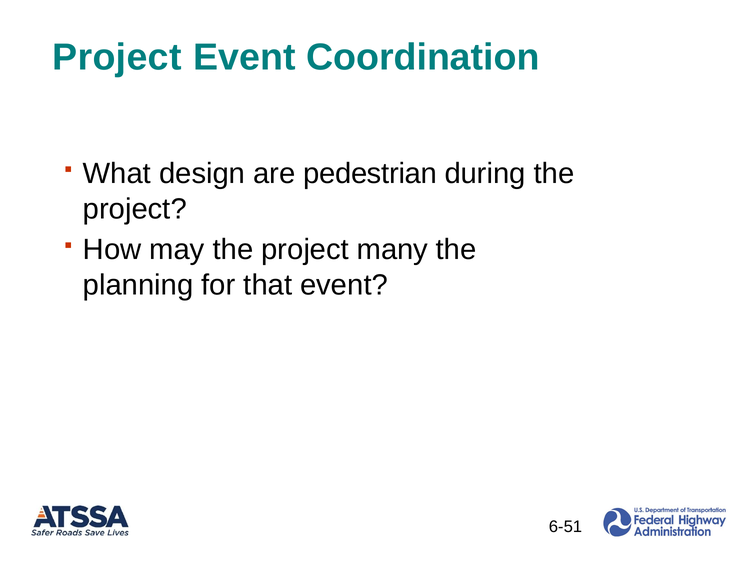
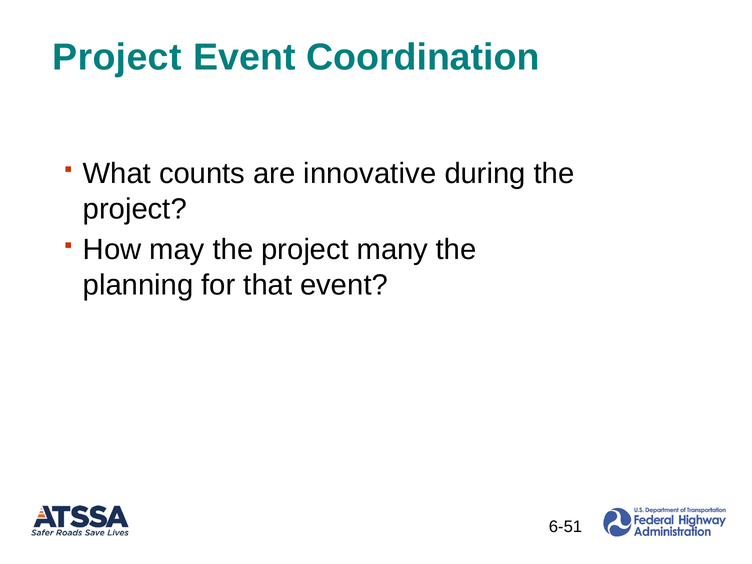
design: design -> counts (202, 174)
pedestrian: pedestrian -> innovative (370, 174)
